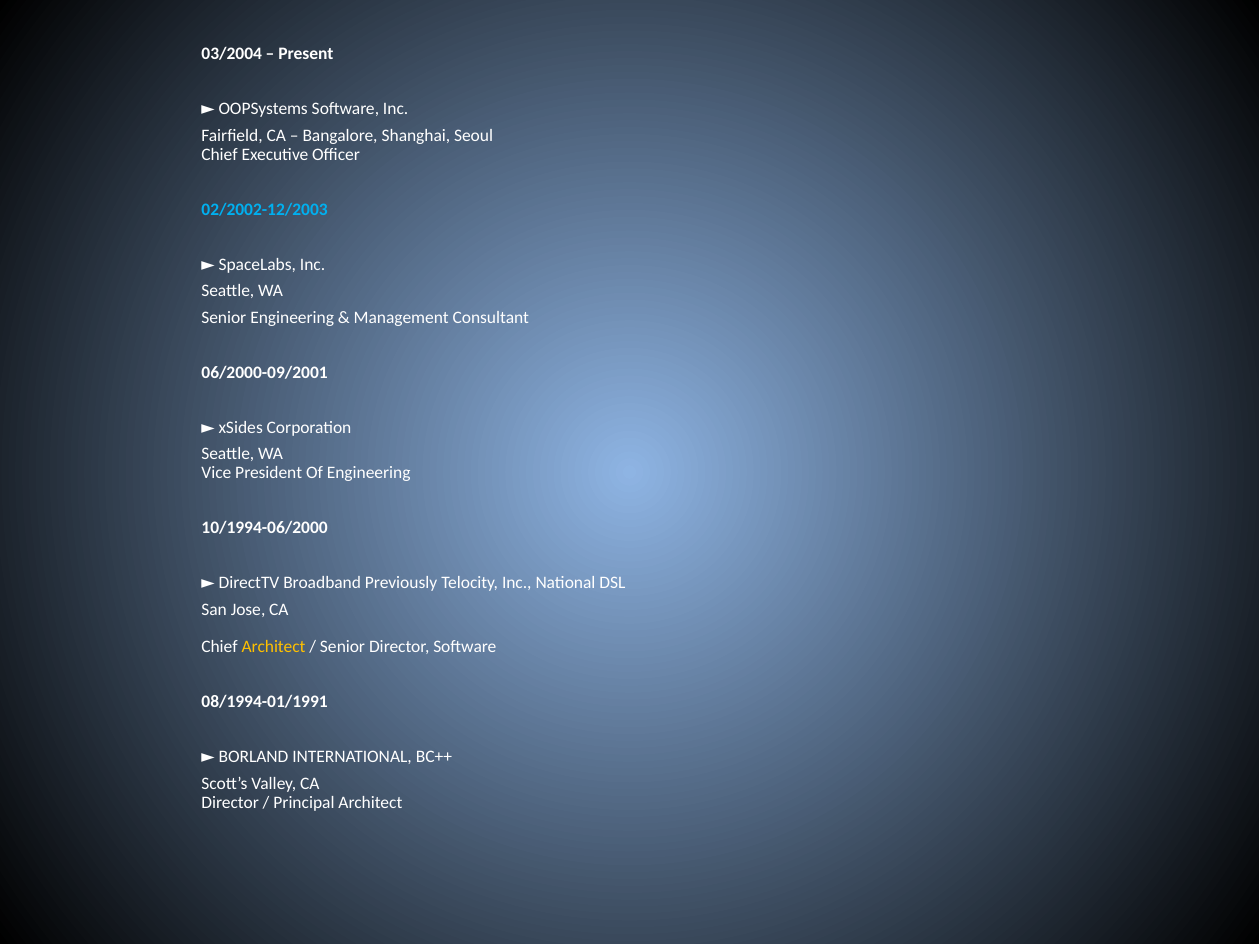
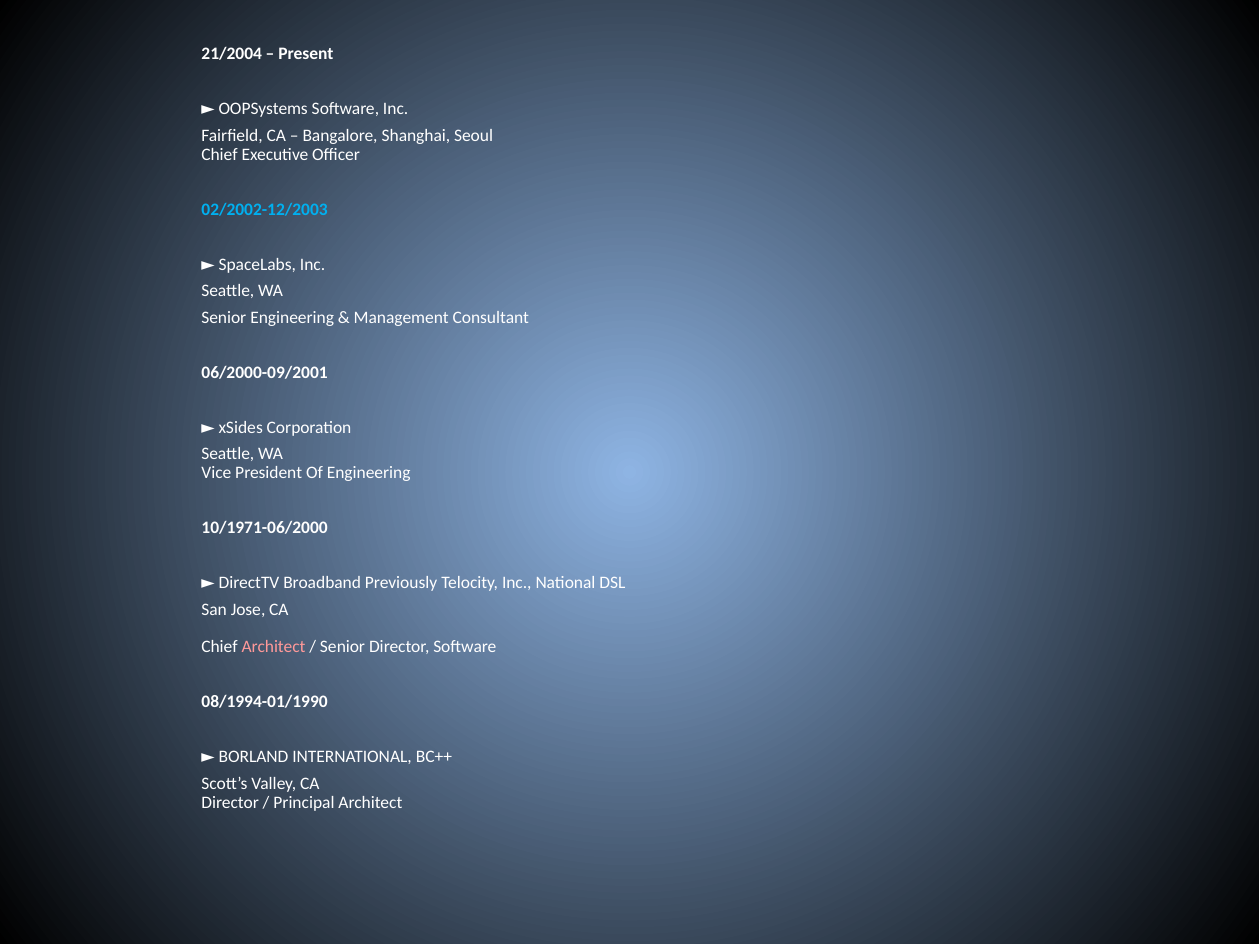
03/2004: 03/2004 -> 21/2004 (232, 54)
10/1994-06/2000: 10/1994-06/2000 -> 10/1971-06/2000 (265, 528)
Architect colour: yellow -> pink (274, 647)
08/1994-01/1991: 08/1994-01/1991 -> 08/1994-01/1990 (265, 702)
